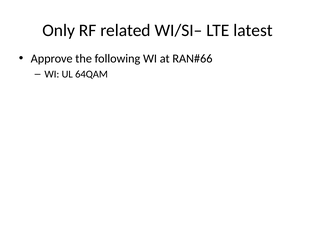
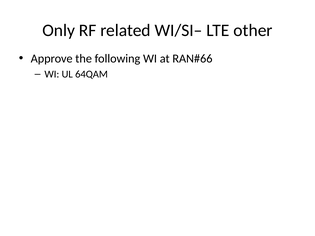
latest: latest -> other (253, 30)
